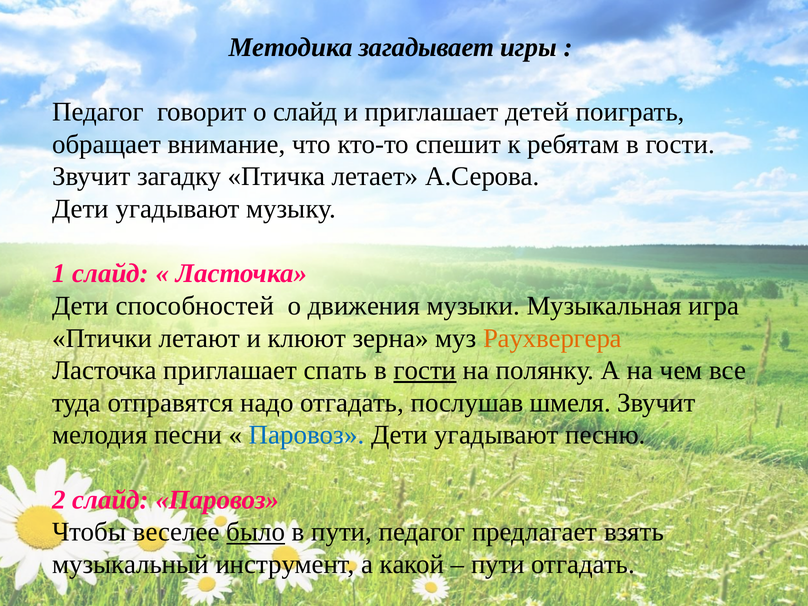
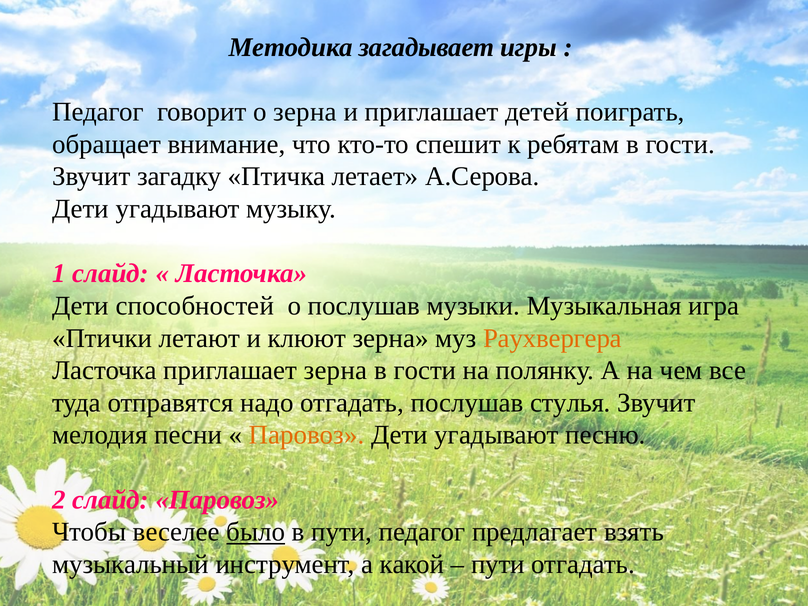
о слайд: слайд -> зерна (305, 112)
о движения: движения -> послушав (364, 306)
приглашает спать: спать -> зерна (335, 370)
гости underline: present -> none (425, 370)
шмеля: шмеля -> стулья (570, 403)
Паровоз colour: blue -> orange (307, 435)
